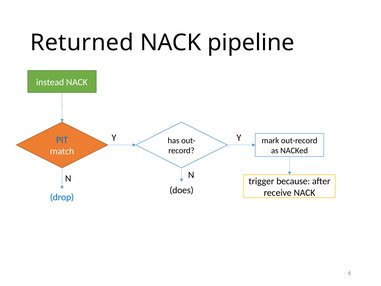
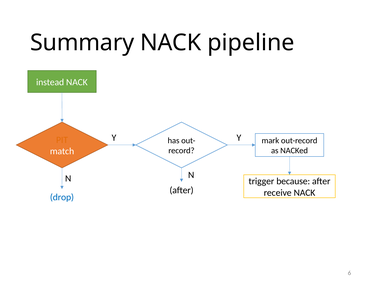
Returned: Returned -> Summary (82, 43)
PIT colour: blue -> orange (62, 140)
does: does -> after (182, 190)
